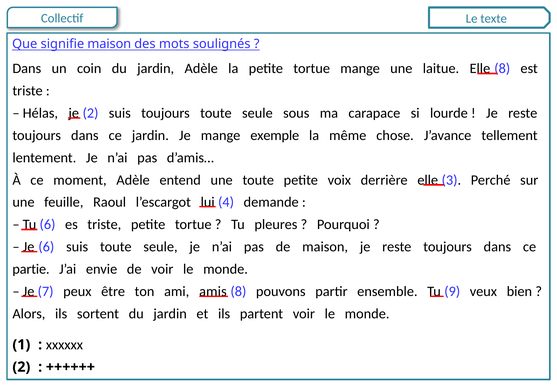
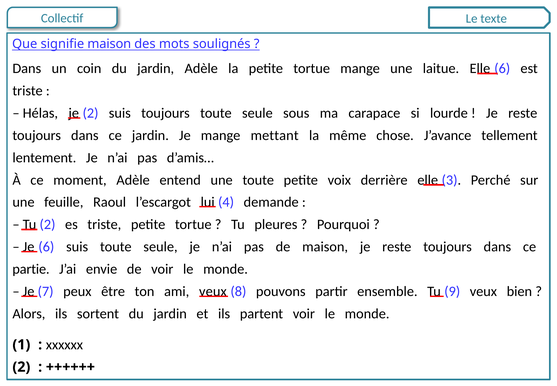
Elle 8: 8 -> 6 (502, 68)
exemple: exemple -> mettant (275, 135)
Tu 6: 6 -> 2 (47, 224)
ami amis: amis -> veux (213, 291)
